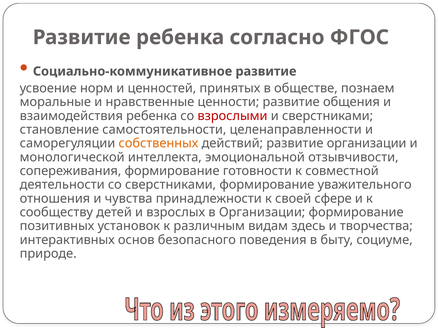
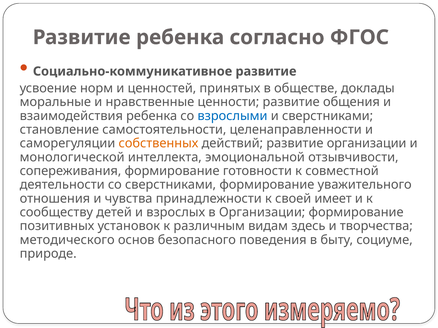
познаем: познаем -> доклады (368, 88)
взрослыми colour: red -> blue (232, 116)
сфере: сфере -> имеет (333, 199)
интерактивных: интерактивных -> методического (67, 240)
